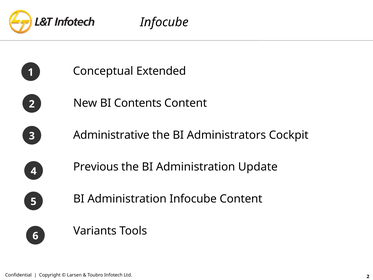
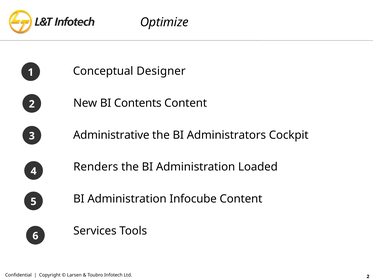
Infocube: Infocube -> Optimize (164, 22)
Extended: Extended -> Designer (161, 71)
Previous: Previous -> Renders (96, 167)
Update: Update -> Loaded (258, 167)
Variants: Variants -> Services (95, 231)
